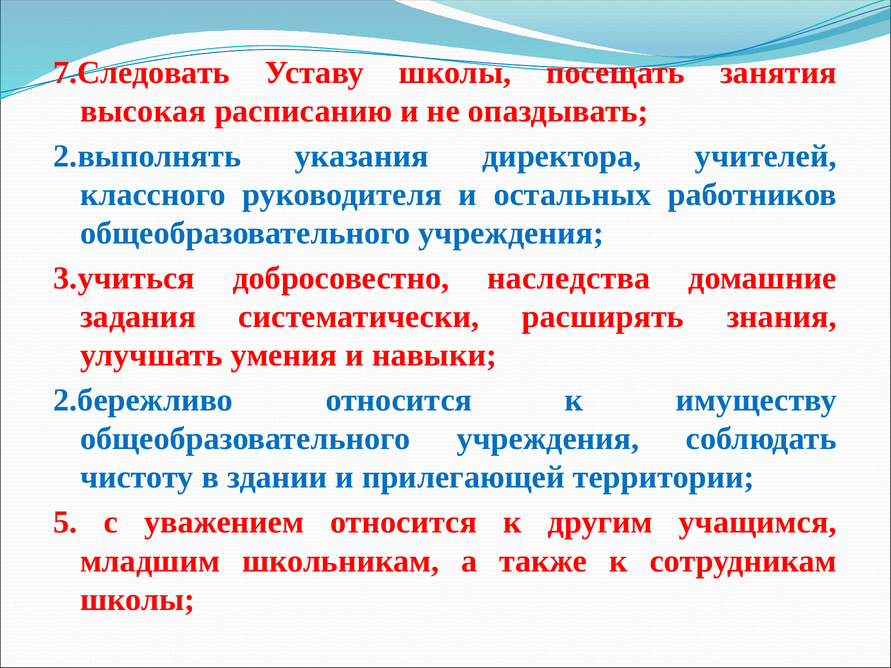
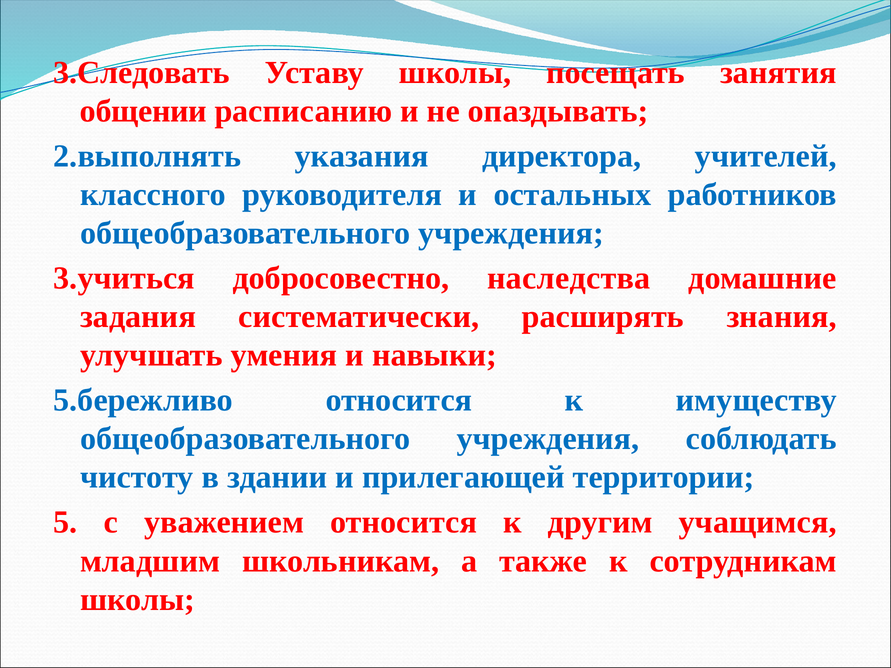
7.Следовать: 7.Следовать -> 3.Следовать (142, 72)
высокая: высокая -> общении (143, 111)
2.бережливо: 2.бережливо -> 5.бережливо (143, 400)
